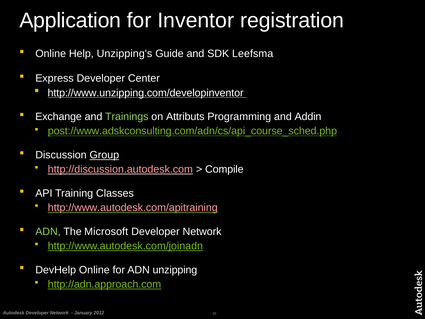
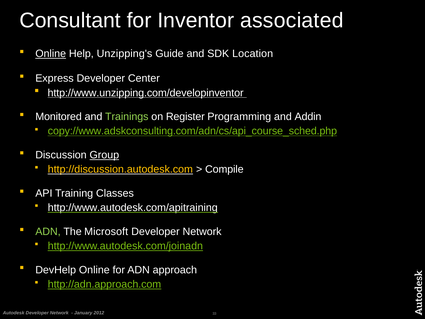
Application: Application -> Consultant (70, 20)
registration: registration -> associated (292, 20)
Online underline: none -> present (51, 54)
Leefsma: Leefsma -> Location (253, 54)
Exchange: Exchange -> Monitored (59, 117)
Attributs: Attributs -> Register (185, 117)
post://www.adskconsulting.com/adn/cs/api_course_sched.php: post://www.adskconsulting.com/adn/cs/api_course_sched.php -> copy://www.adskconsulting.com/adn/cs/api_course_sched.php (192, 131)
http://discussion.autodesk.com colour: pink -> yellow (120, 169)
http://www.autodesk.com/apitraining colour: pink -> white (133, 208)
unzipping: unzipping -> approach (175, 270)
